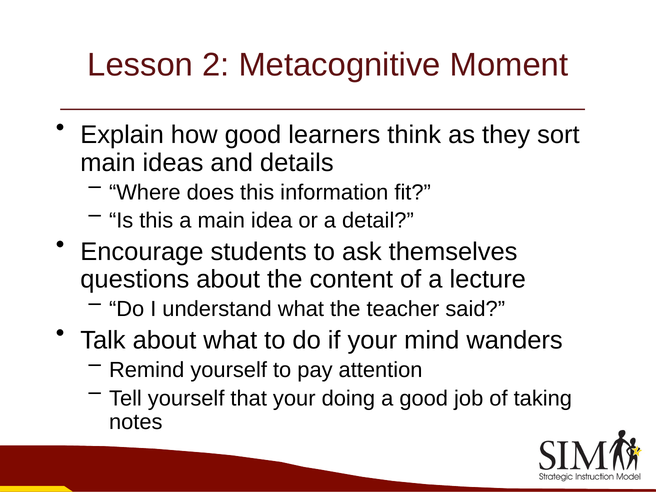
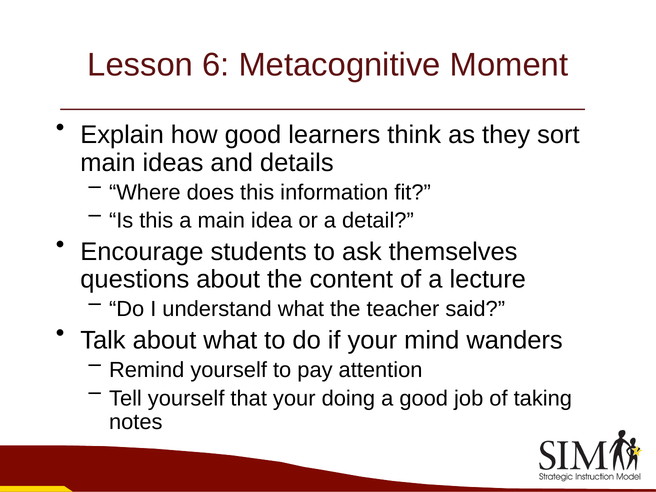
2: 2 -> 6 (216, 65)
